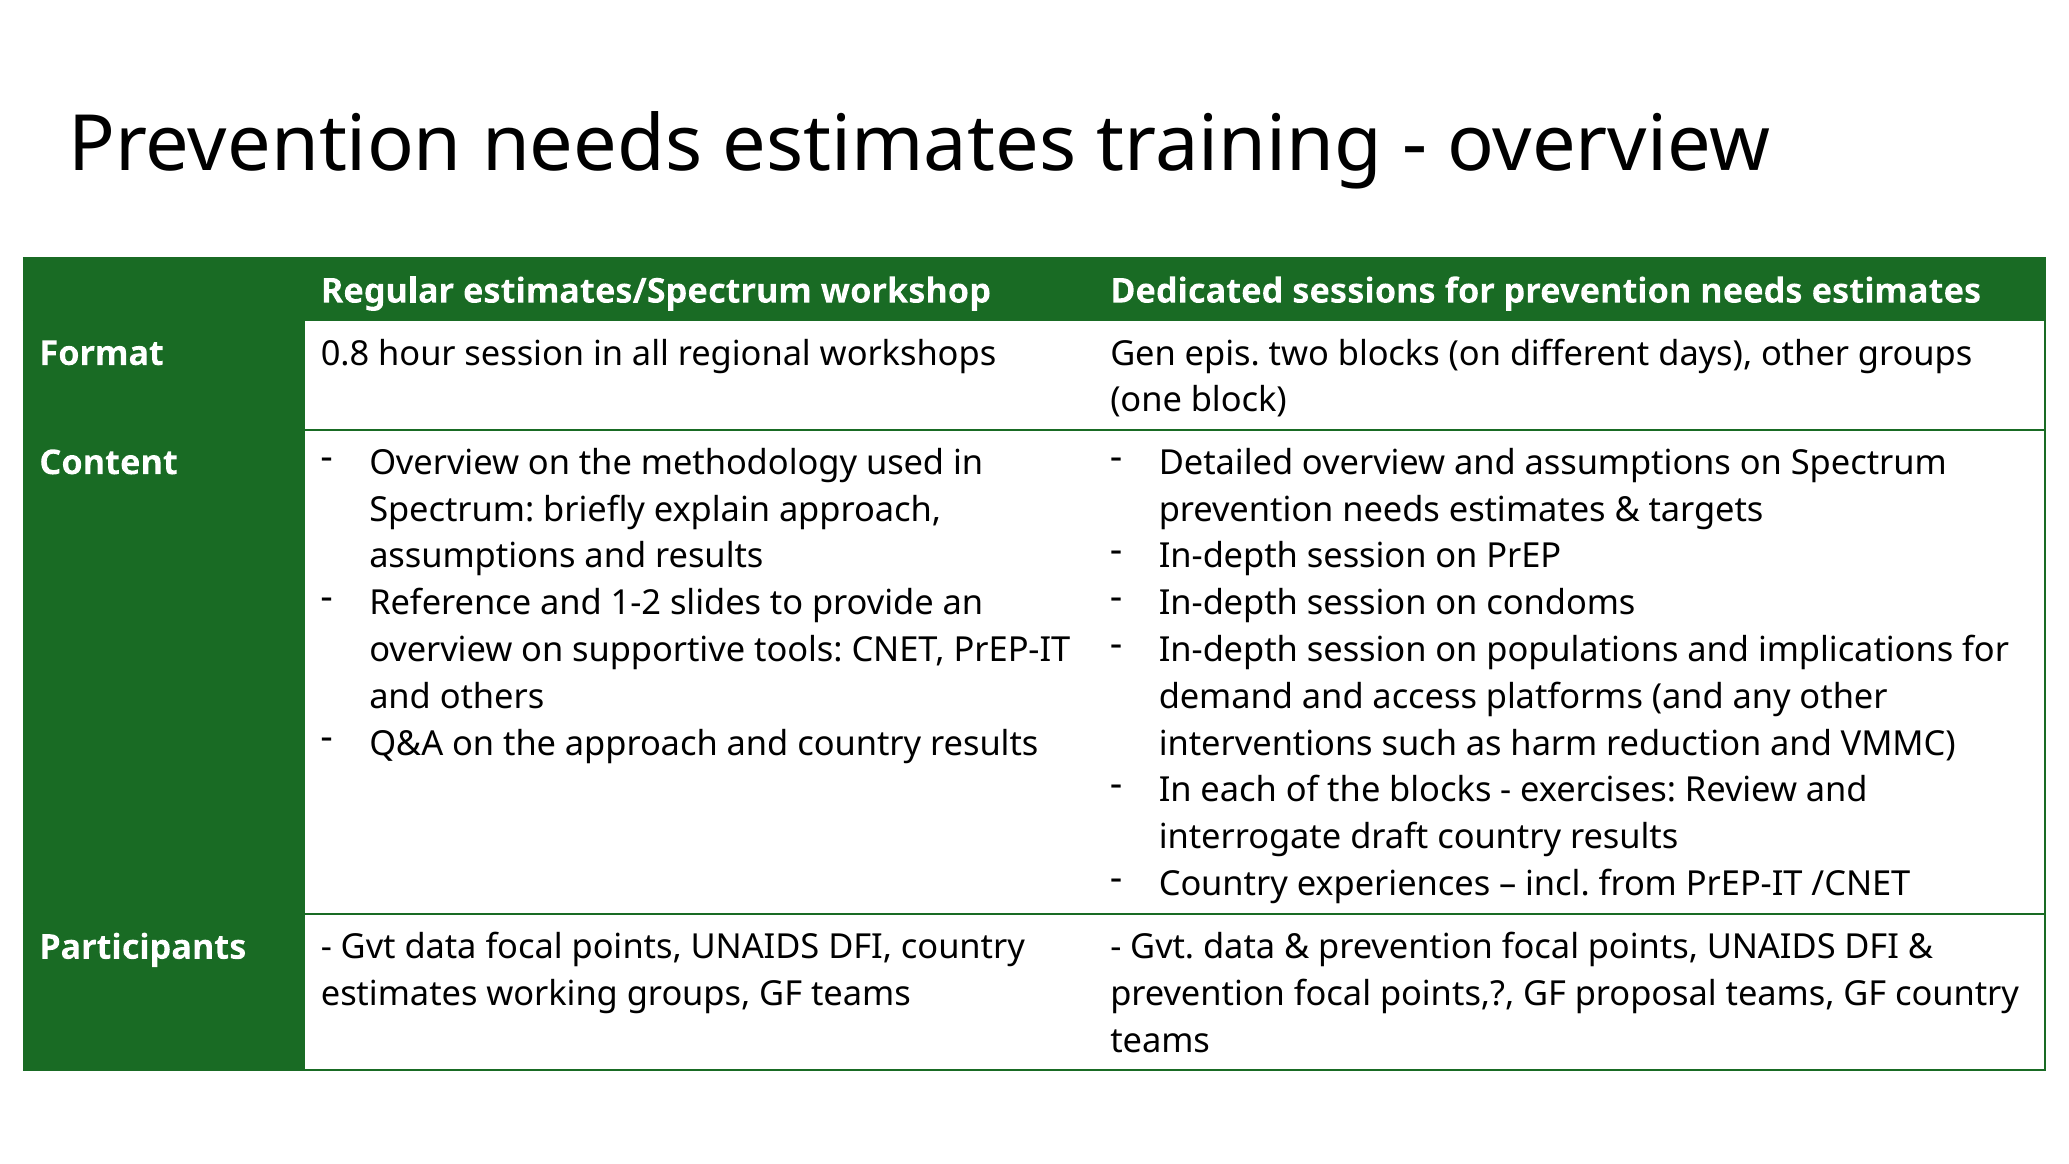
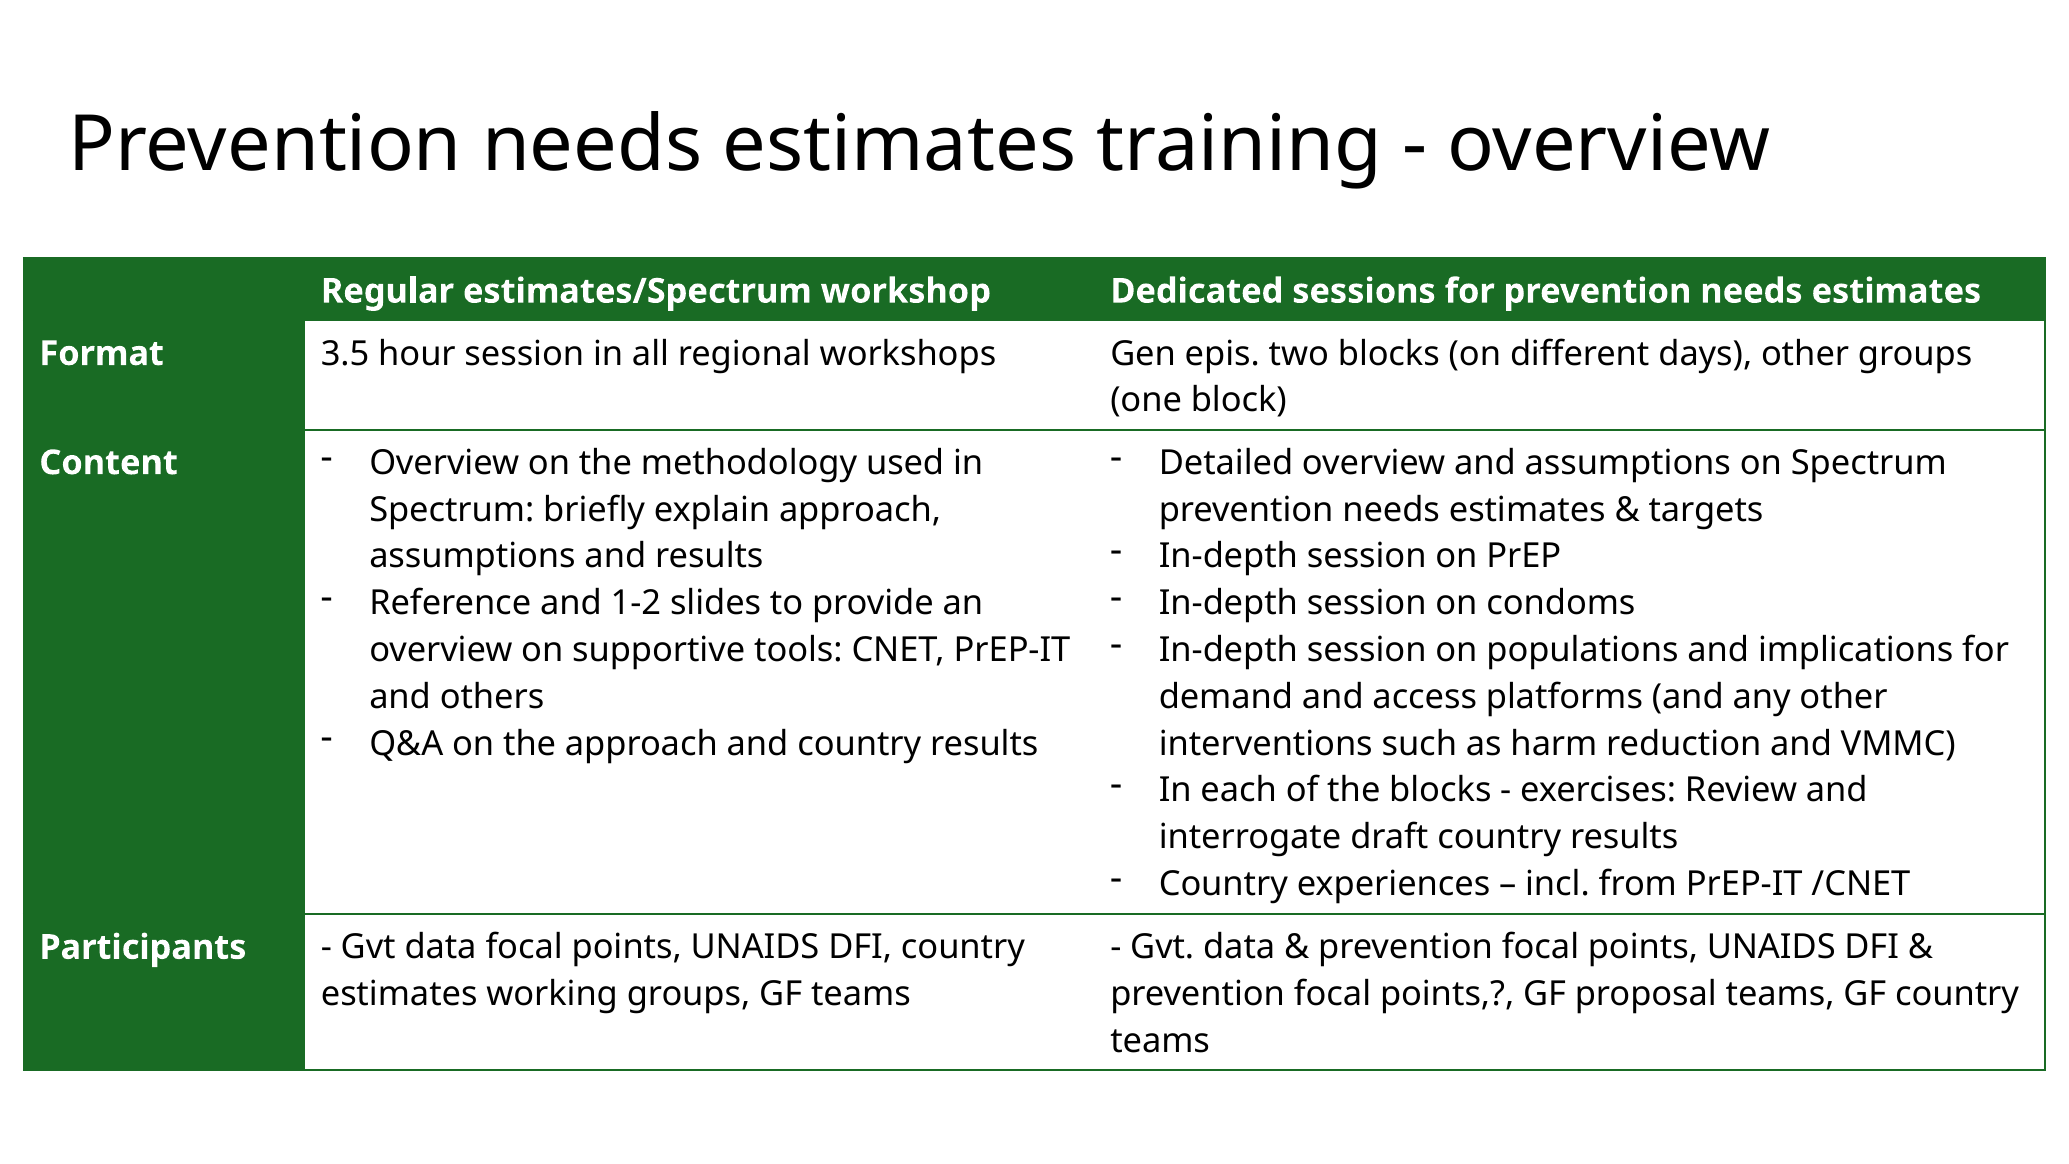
0.8: 0.8 -> 3.5 (345, 354)
